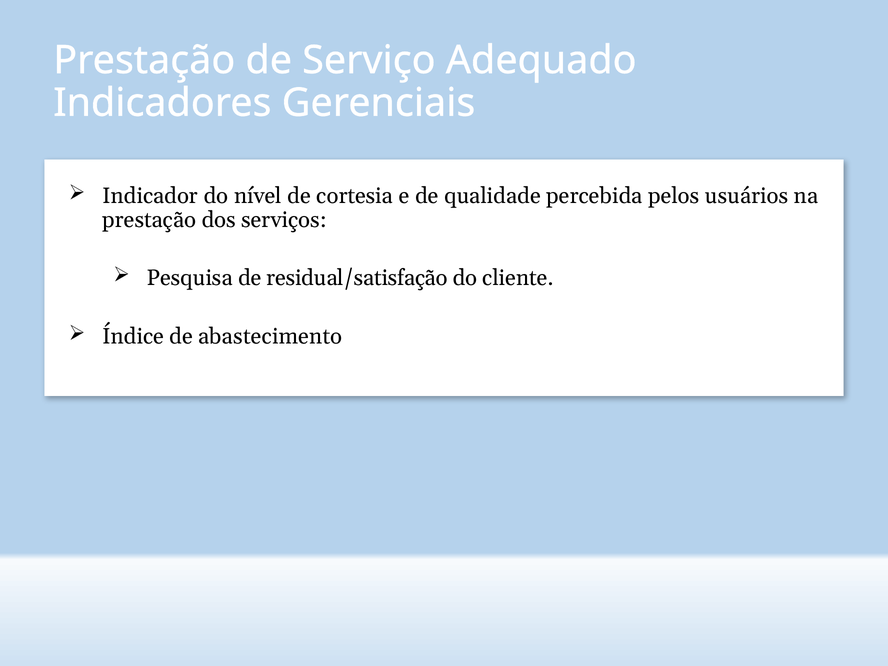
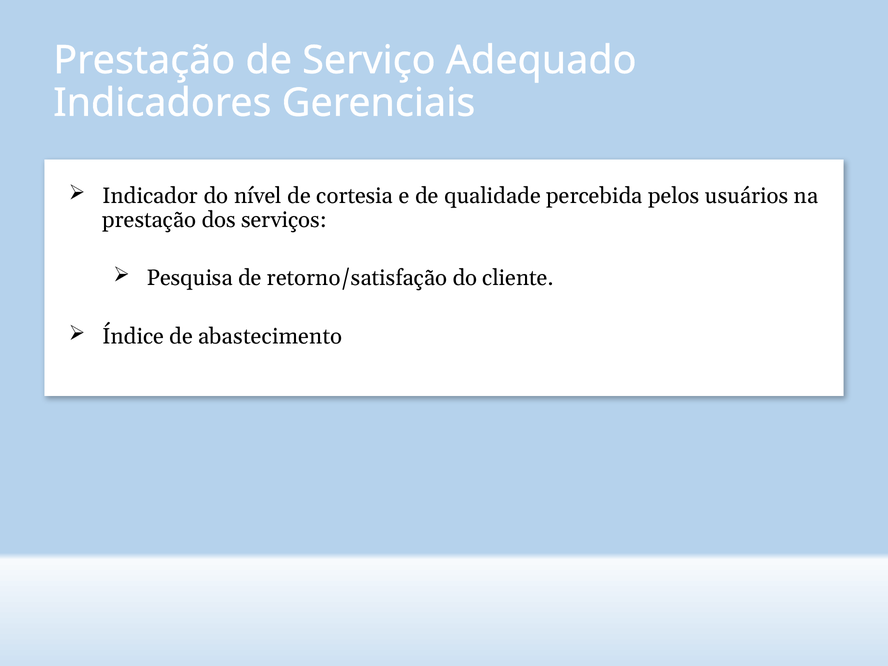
residual/satisfação: residual/satisfação -> retorno/satisfação (357, 278)
